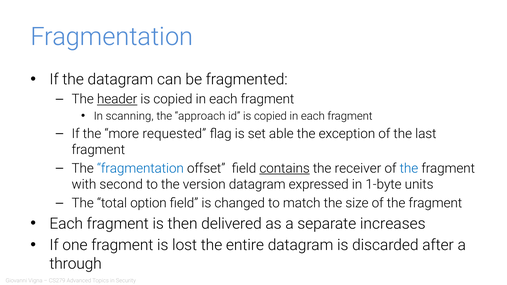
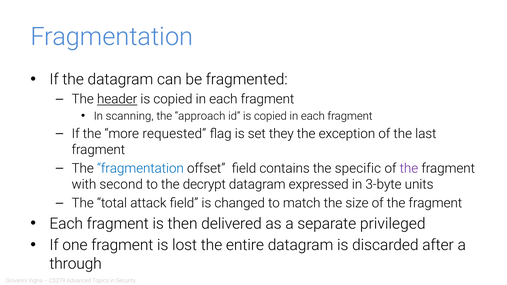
able: able -> they (281, 134)
contains underline: present -> none (285, 168)
receiver: receiver -> specific (358, 168)
the colour: blue -> purple (409, 168)
version: version -> decrypt (204, 184)
1-byte: 1-byte -> 3-byte (383, 184)
option: option -> attack (148, 203)
increases: increases -> privileged (393, 224)
